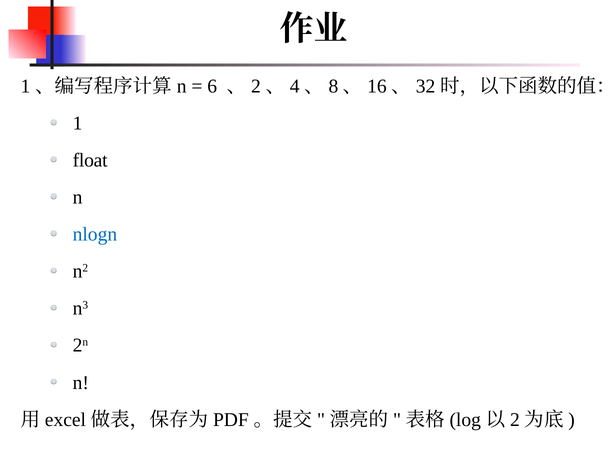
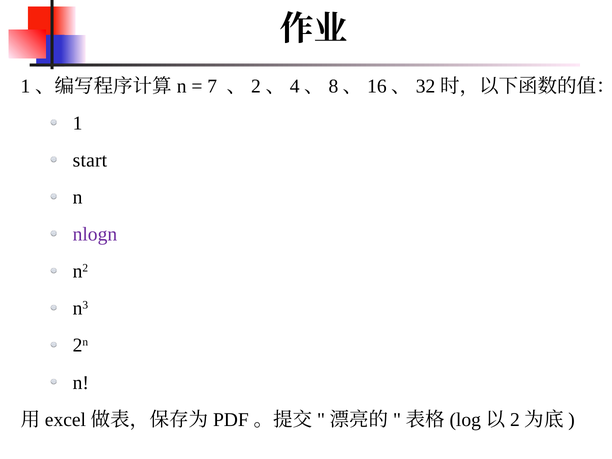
6: 6 -> 7 (212, 86)
float: float -> start (90, 160)
nlogn colour: blue -> purple (95, 234)
